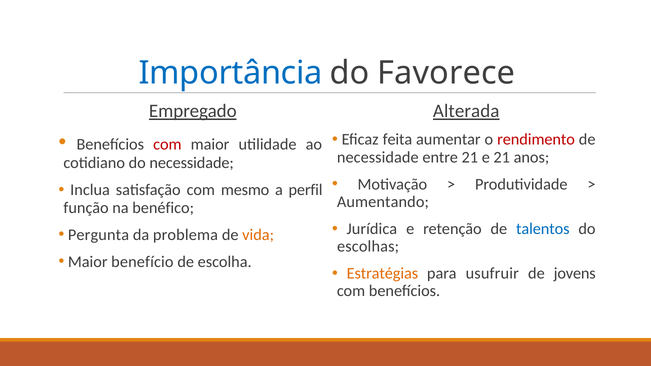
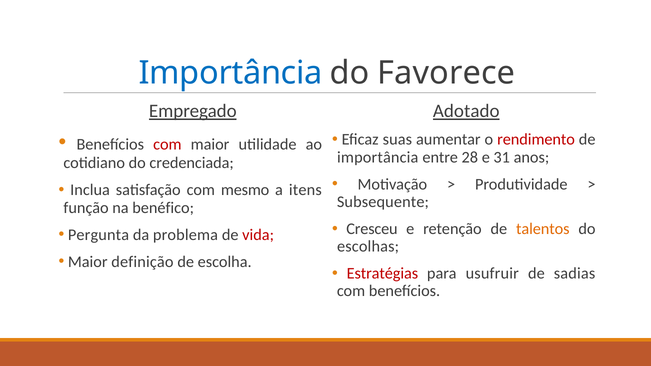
Alterada: Alterada -> Adotado (466, 111)
feita: feita -> suas (397, 140)
necessidade: necessidade -> importância (378, 157)
entre 21: 21 -> 28 (470, 157)
e 21: 21 -> 31 (502, 157)
do necessidade: necessidade -> credenciada (192, 163)
perfil: perfil -> itens (305, 190)
Aumentando: Aumentando -> Subsequente (383, 202)
Jurídica: Jurídica -> Cresceu (372, 229)
talentos colour: blue -> orange (543, 229)
vida colour: orange -> red (258, 235)
benefício: benefício -> definição (142, 262)
Estratégias colour: orange -> red (382, 274)
jovens: jovens -> sadias (575, 274)
